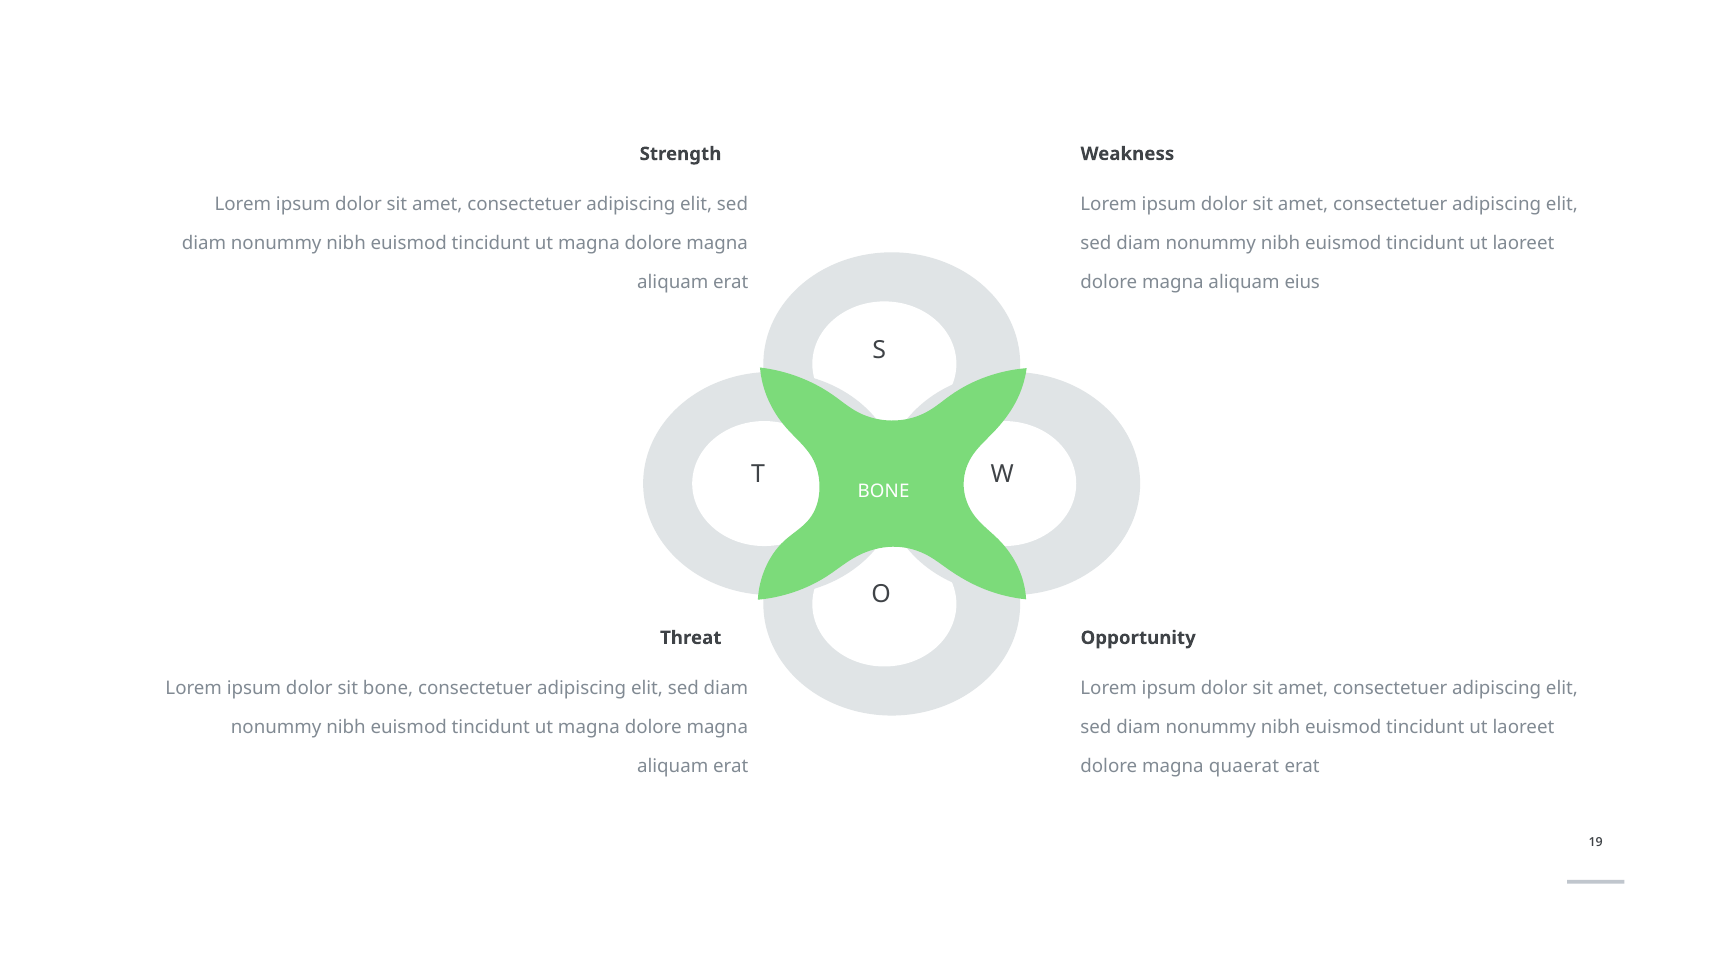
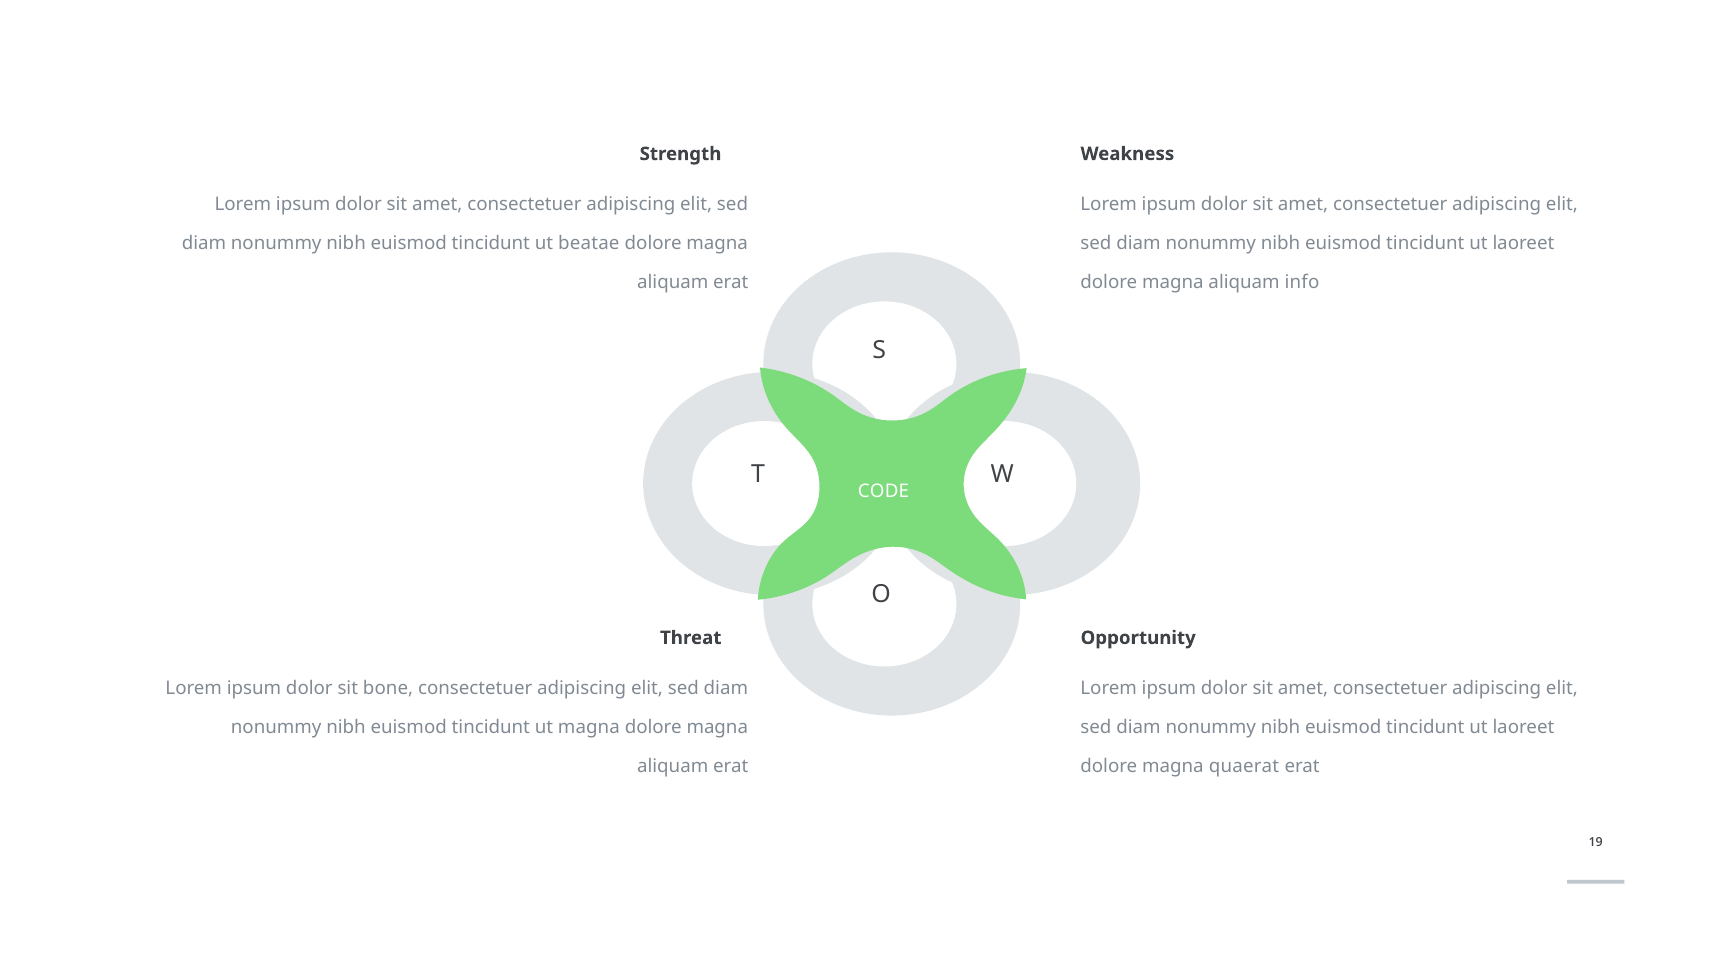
magna: magna -> beatae (589, 244)
eius: eius -> info (1302, 283)
BONE: BONE -> CODE (884, 492)
